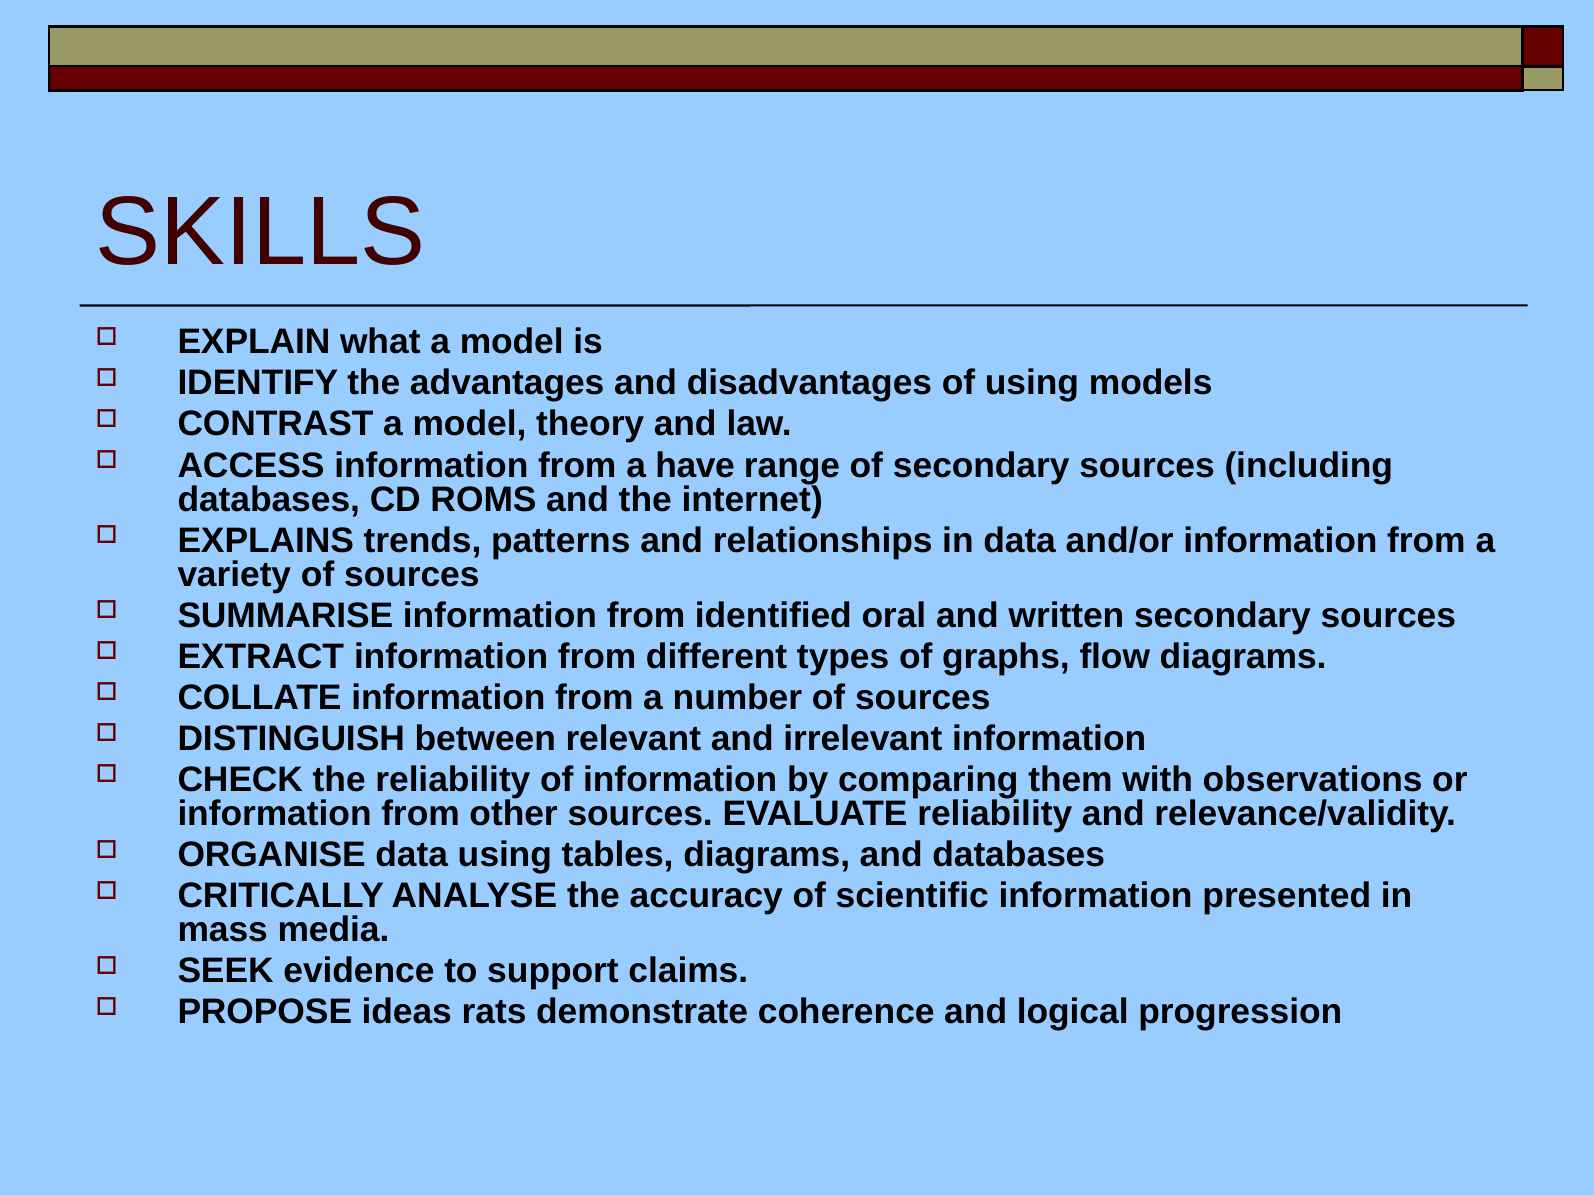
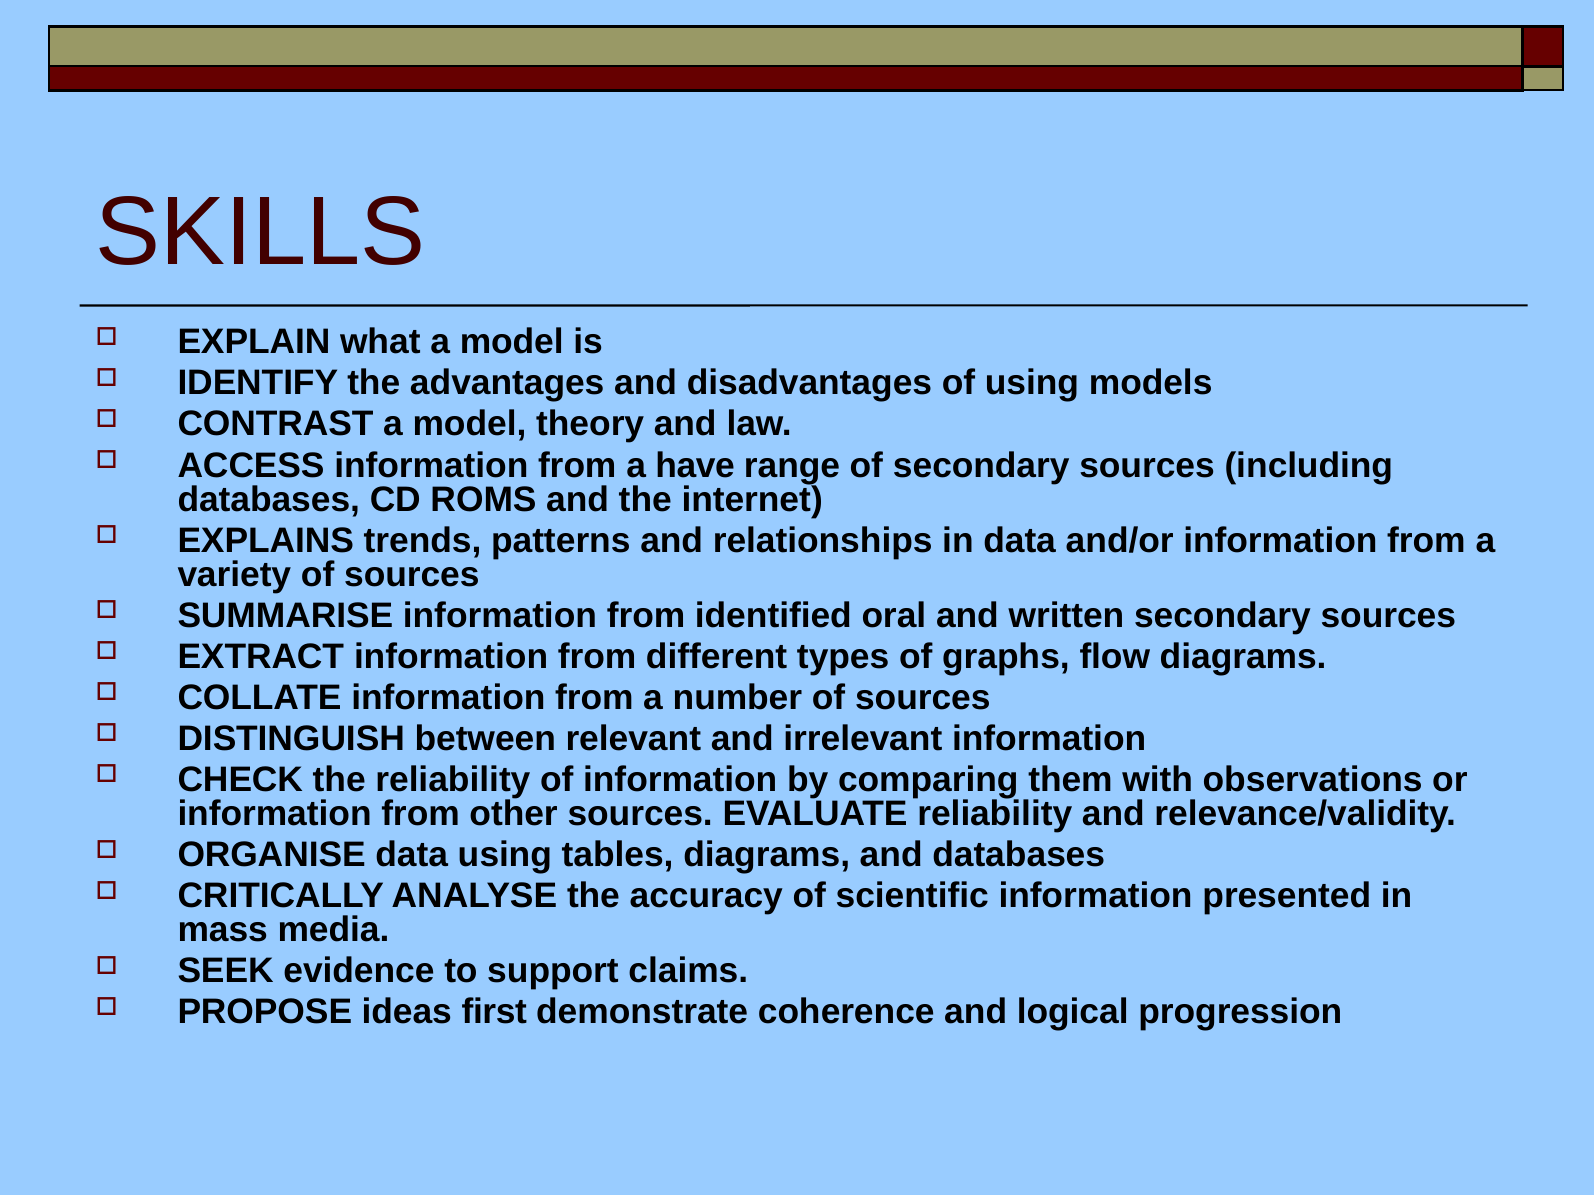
rats: rats -> first (494, 1013)
